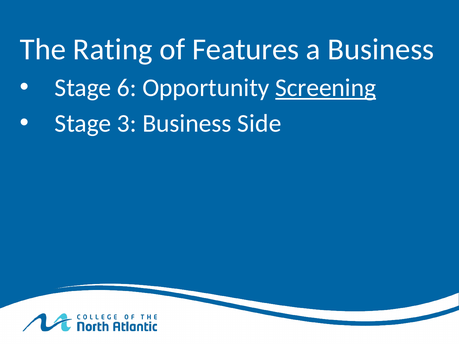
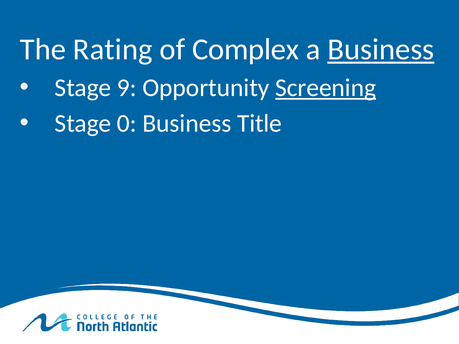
Features: Features -> Complex (246, 50)
Business underline: none -> present (381, 50)
6: 6 -> 9 (127, 88)
3: 3 -> 0 (127, 124)
Side: Side -> Title (259, 124)
